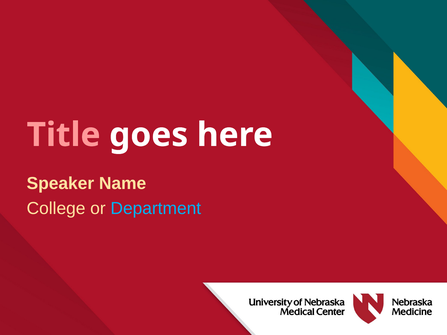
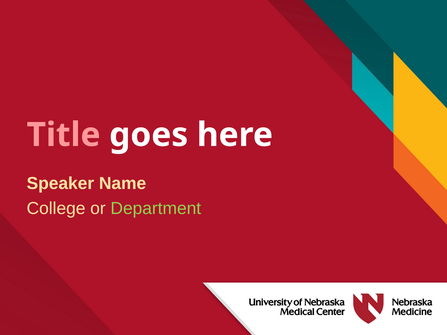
Department colour: light blue -> light green (156, 209)
